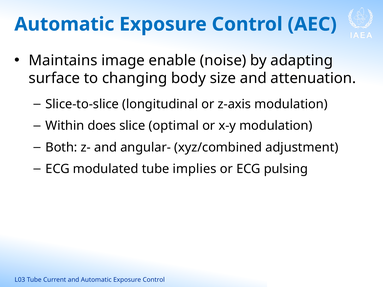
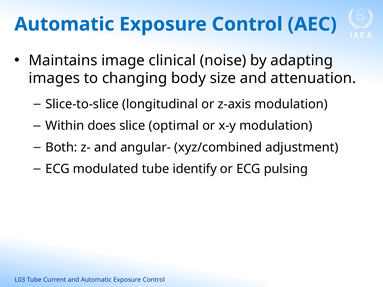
enable: enable -> clinical (172, 61)
surface: surface -> images (54, 78)
implies: implies -> identify (195, 169)
